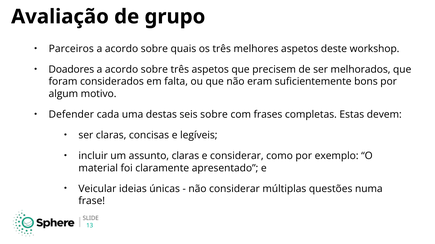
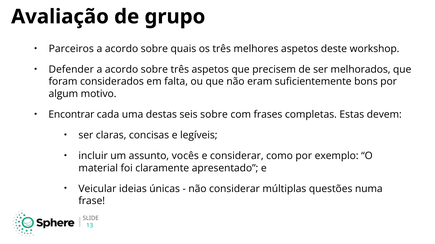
Doadores: Doadores -> Defender (71, 70)
Defender: Defender -> Encontrar (71, 115)
assunto claras: claras -> vocês (185, 156)
